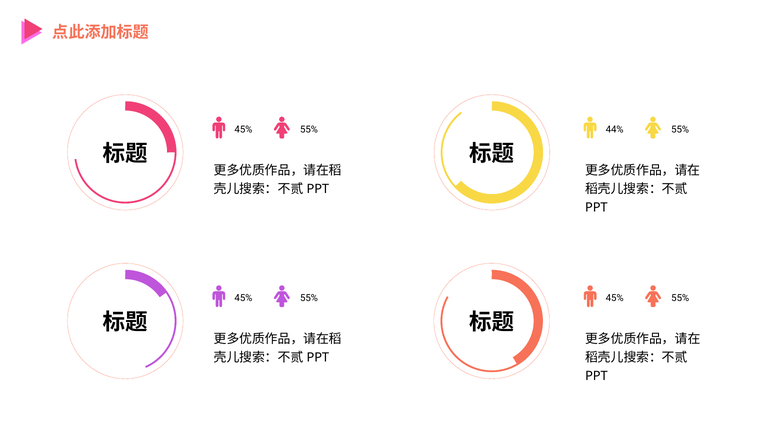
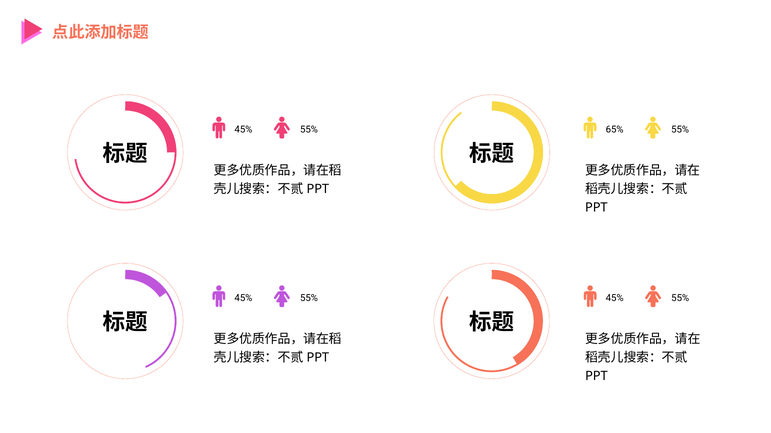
44%: 44% -> 65% (615, 130)
